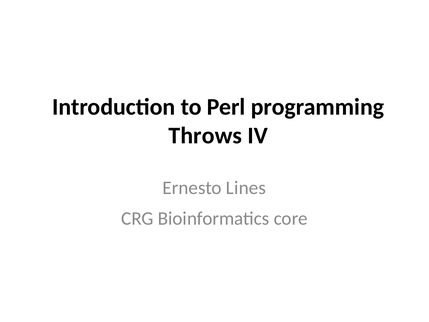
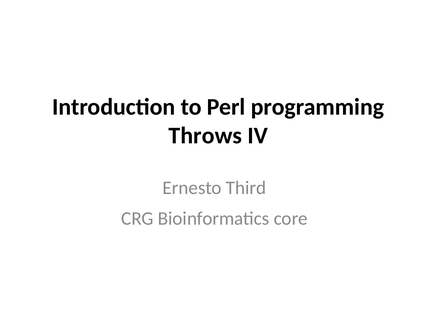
Lines: Lines -> Third (246, 188)
